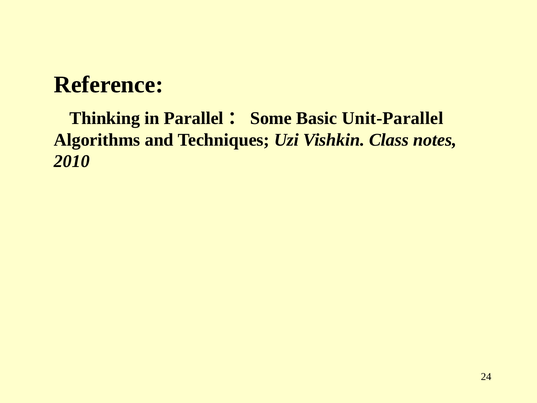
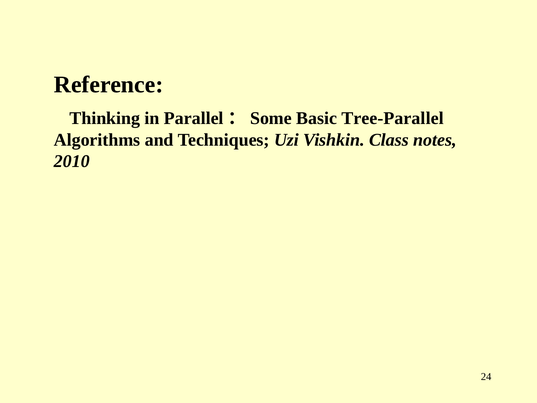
Unit-Parallel: Unit-Parallel -> Tree-Parallel (393, 118)
